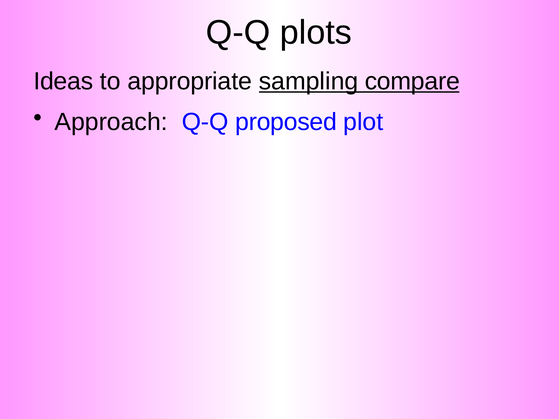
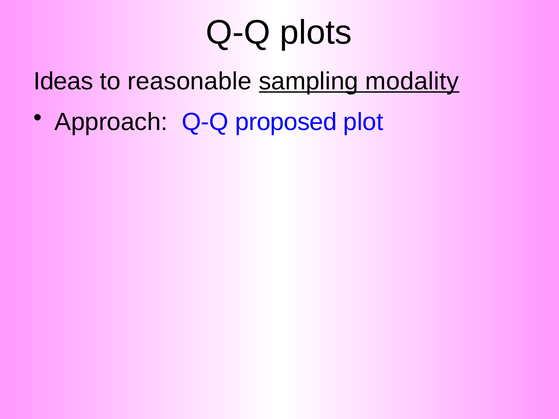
appropriate: appropriate -> reasonable (190, 81)
compare: compare -> modality (412, 81)
